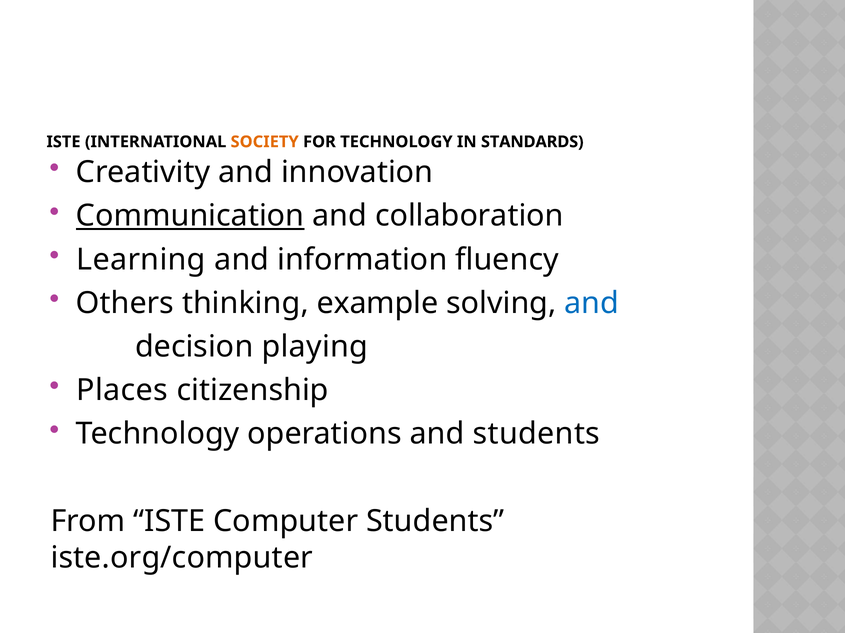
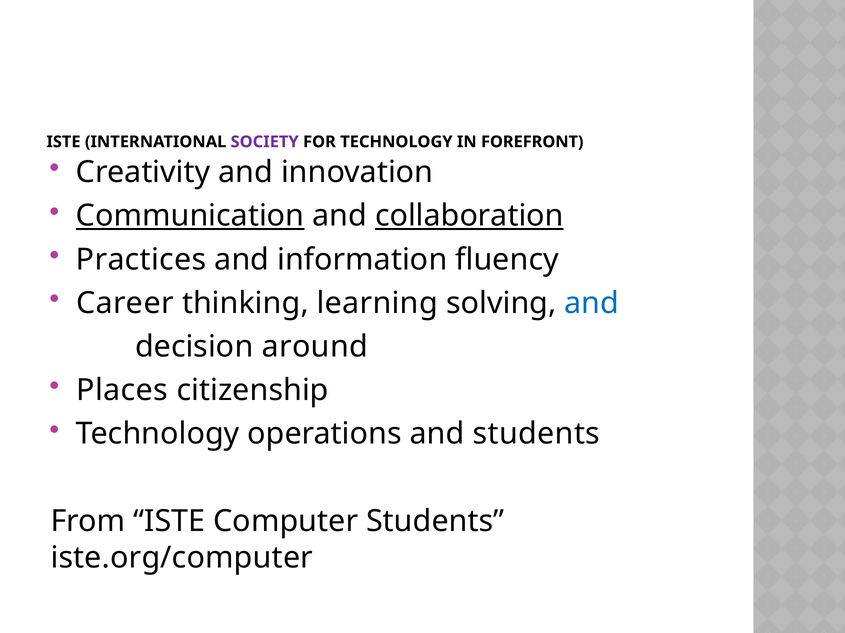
SOCIETY colour: orange -> purple (265, 142)
STANDARDS: STANDARDS -> FOREFRONT (532, 142)
collaboration underline: none -> present (469, 216)
Learning: Learning -> Practices (141, 260)
Others: Others -> Career (125, 303)
example: example -> learning (377, 303)
playing: playing -> around (315, 347)
